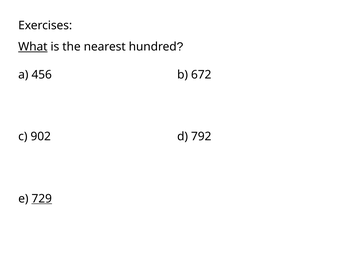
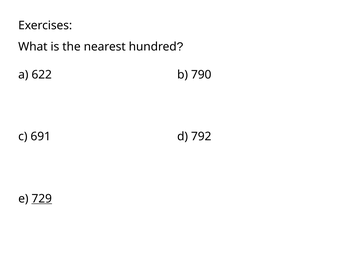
What underline: present -> none (33, 47)
456: 456 -> 622 (42, 75)
672: 672 -> 790 (201, 75)
902: 902 -> 691 (41, 137)
